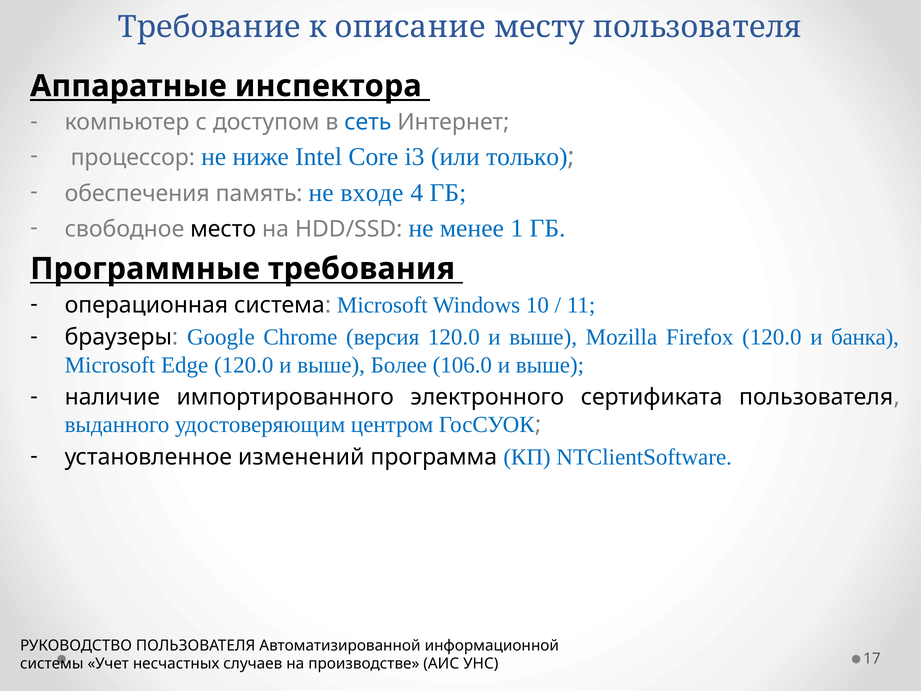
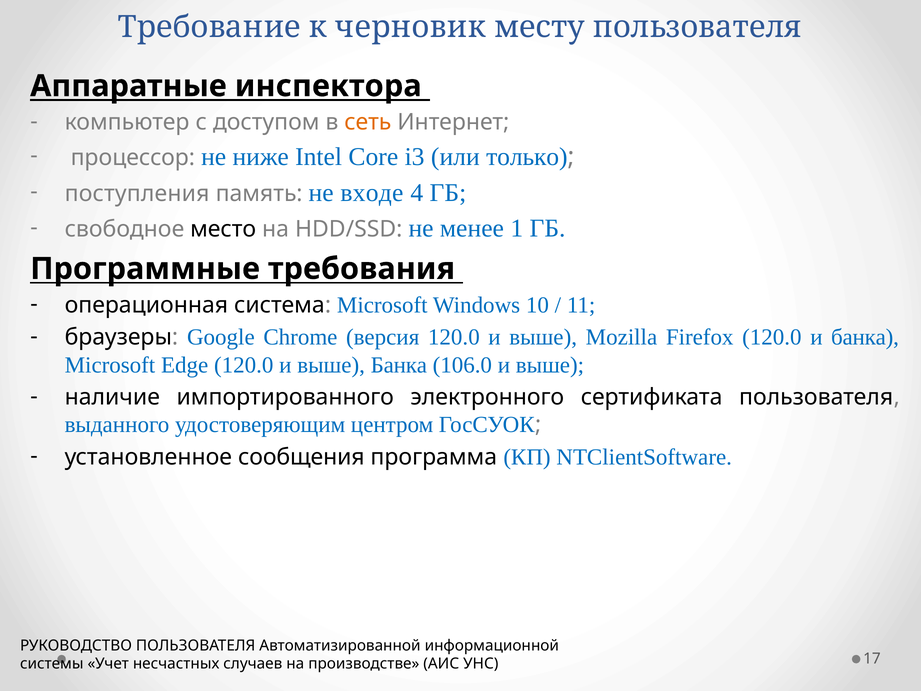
описание: описание -> черновик (410, 27)
сеть colour: blue -> orange (368, 122)
обеспечения: обеспечения -> поступления (137, 193)
выше Более: Более -> Банка (399, 365)
изменений: изменений -> сообщения (301, 457)
